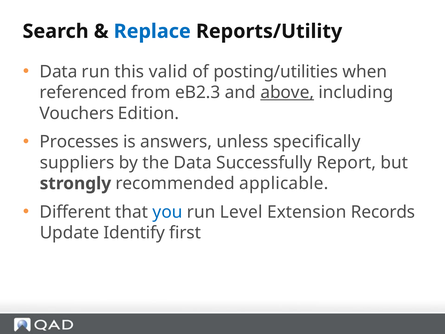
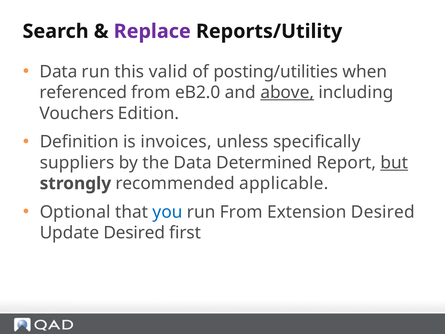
Replace colour: blue -> purple (152, 31)
eB2.3: eB2.3 -> eB2.0 (198, 92)
Processes: Processes -> Definition (79, 142)
answers: answers -> invoices (176, 142)
Successfully: Successfully -> Determined (264, 163)
but underline: none -> present (394, 163)
Different: Different -> Optional (75, 212)
run Level: Level -> From (241, 212)
Extension Records: Records -> Desired (383, 212)
Update Identify: Identify -> Desired (134, 233)
